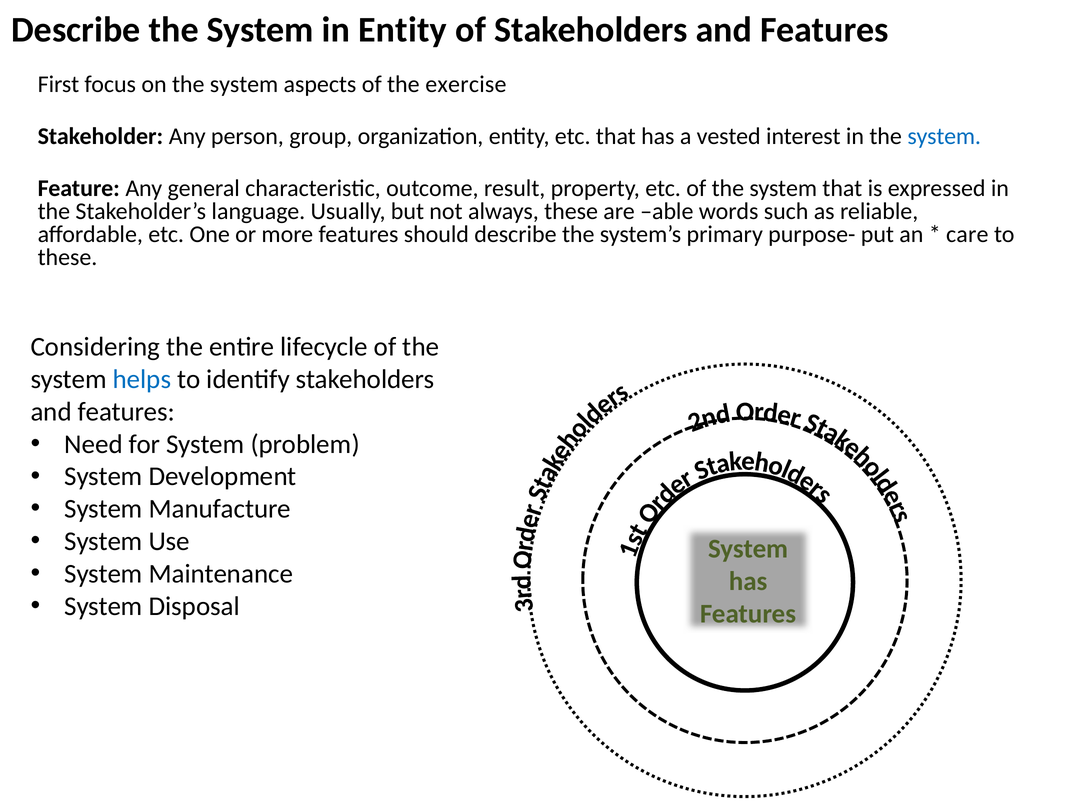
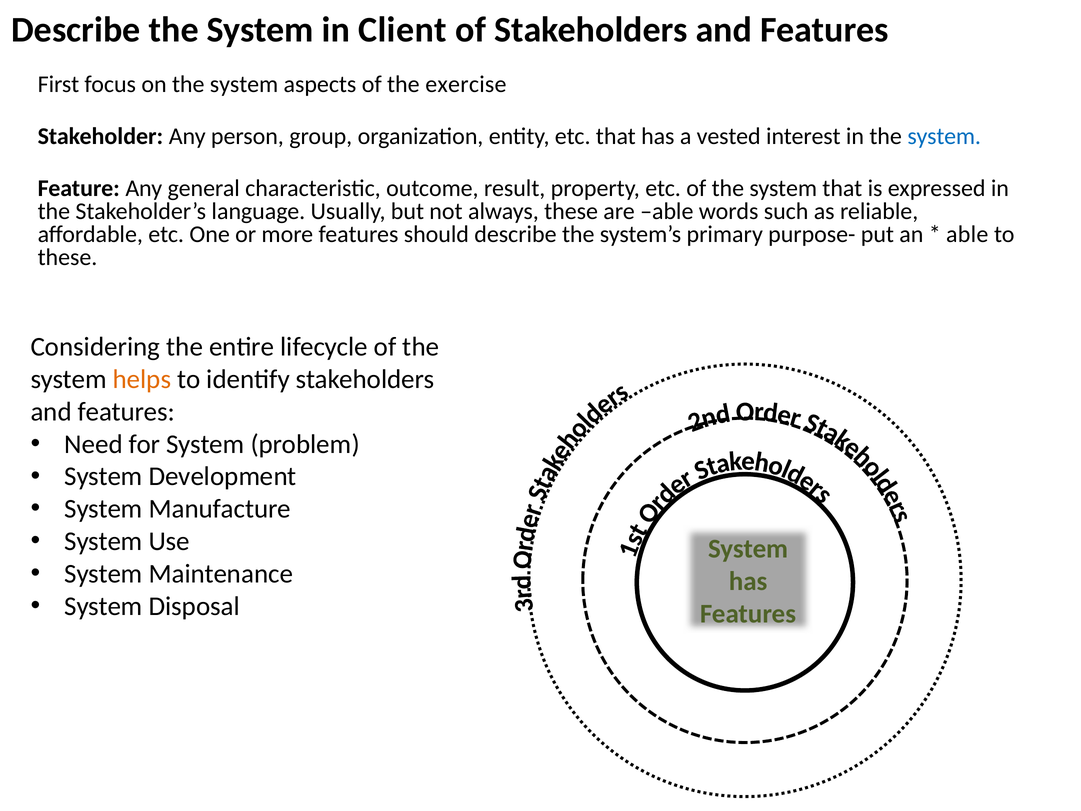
in Entity: Entity -> Client (402, 30)
care: care -> able (967, 234)
helps colour: blue -> orange (142, 379)
